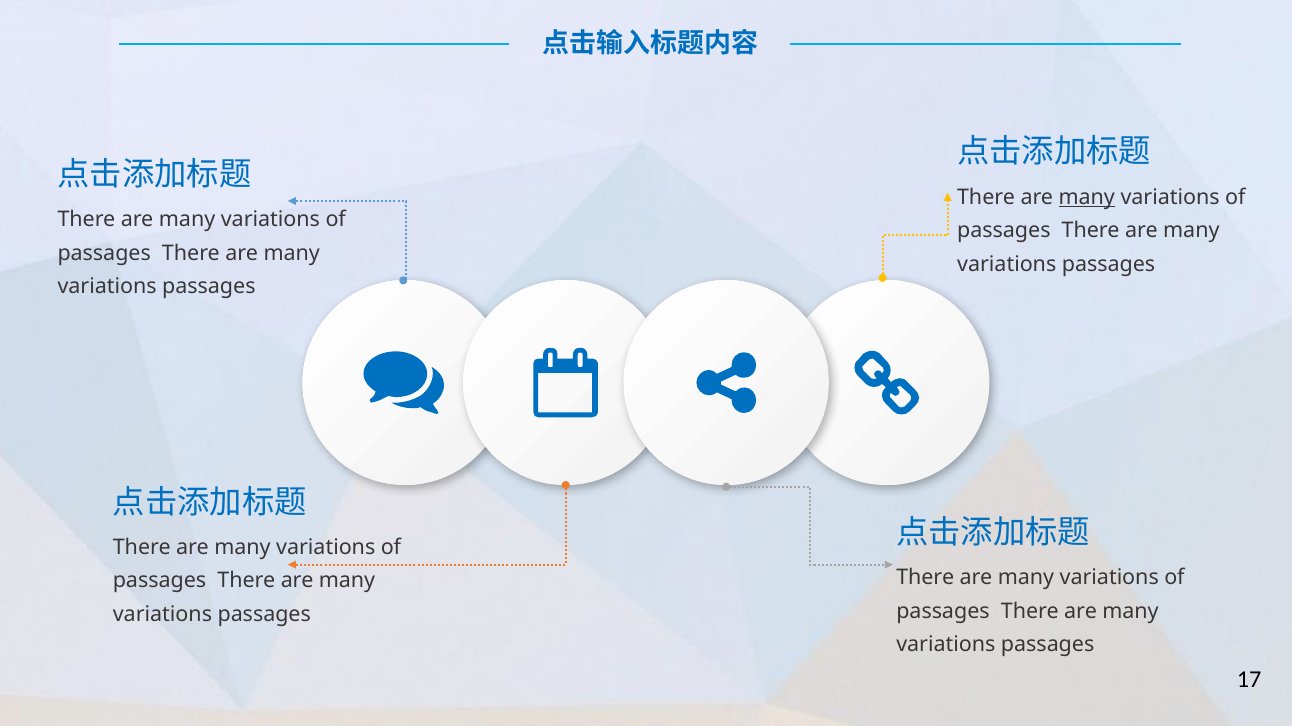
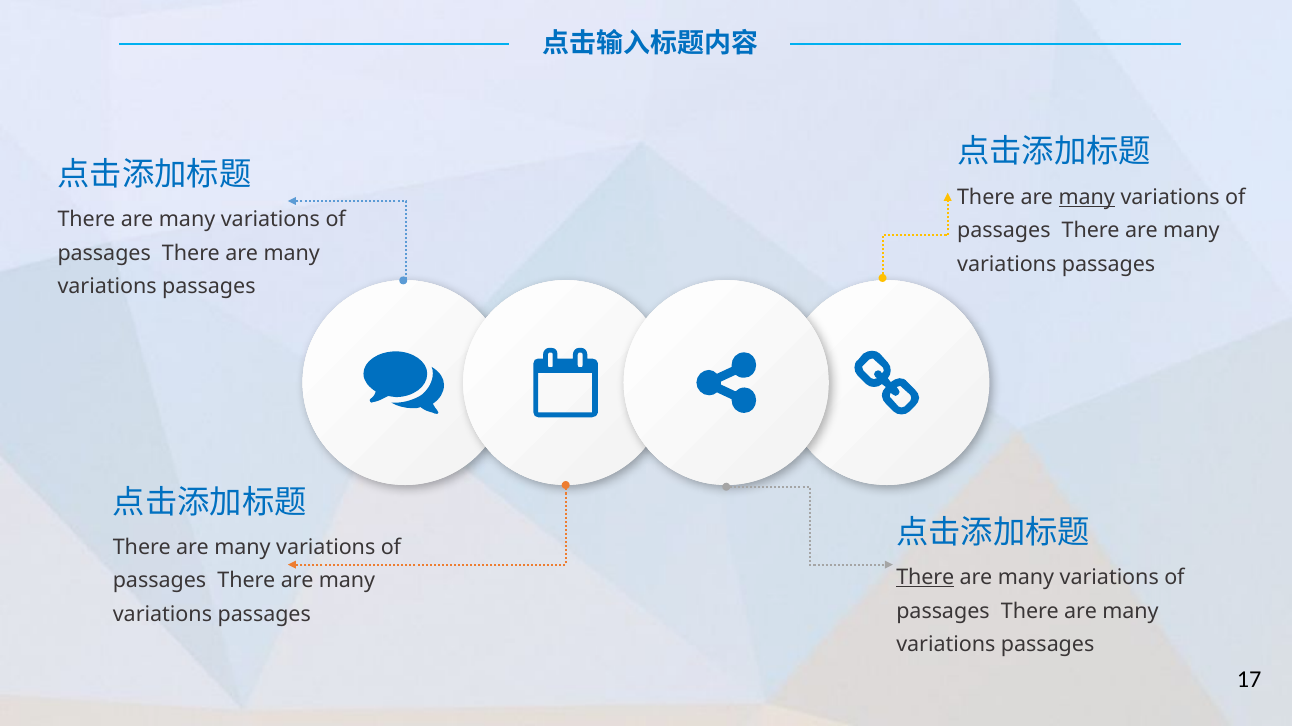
There underline: none -> present (925, 578)
